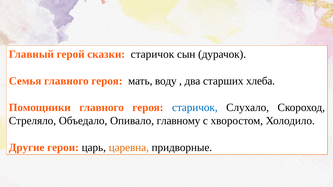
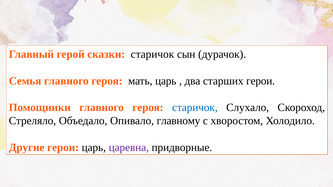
мать воду: воду -> царь (166, 81)
старших хлеба: хлеба -> герои (261, 81)
царевна colour: orange -> purple (129, 148)
